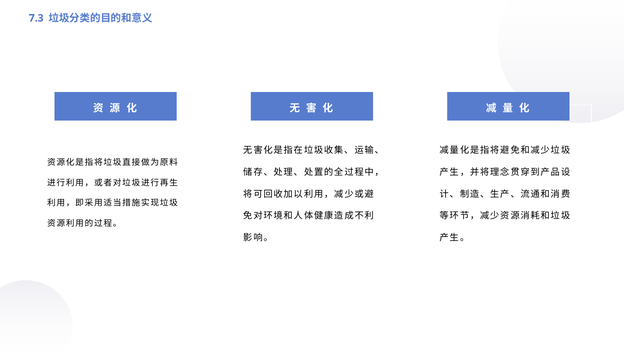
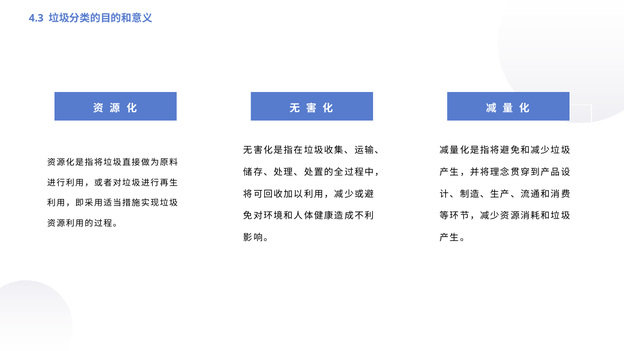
7.3: 7.3 -> 4.3 (36, 18)
